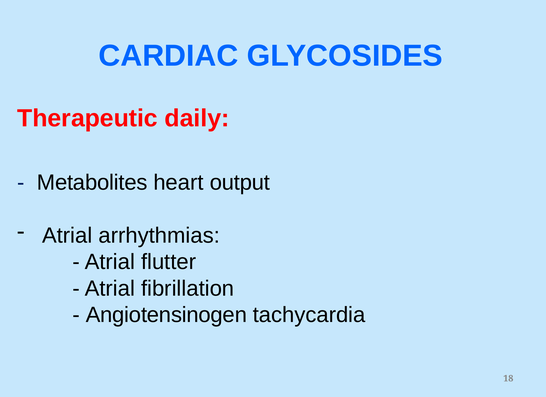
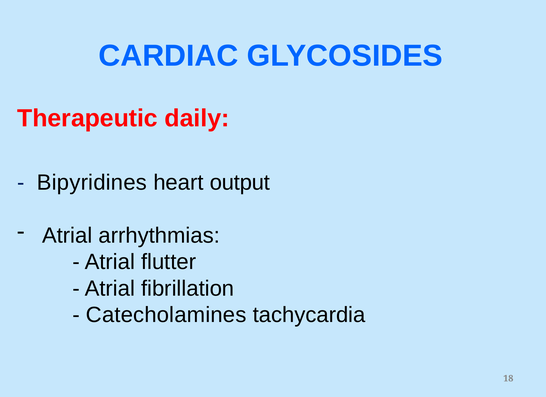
Metabolites: Metabolites -> Bipyridines (92, 183)
Angiotensinogen: Angiotensinogen -> Catecholamines (166, 315)
